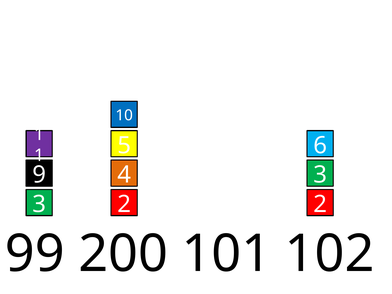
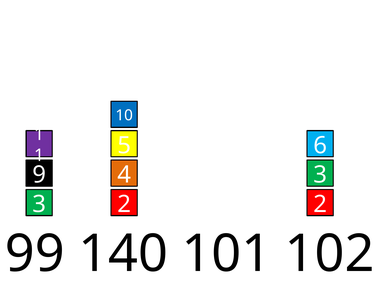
200: 200 -> 140 (123, 254)
